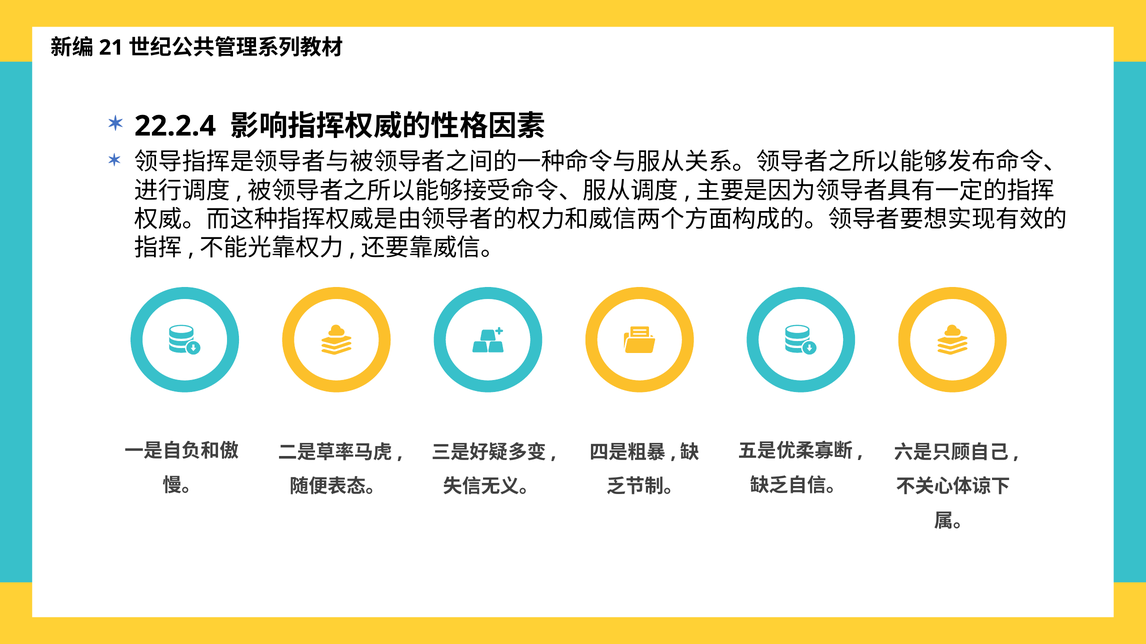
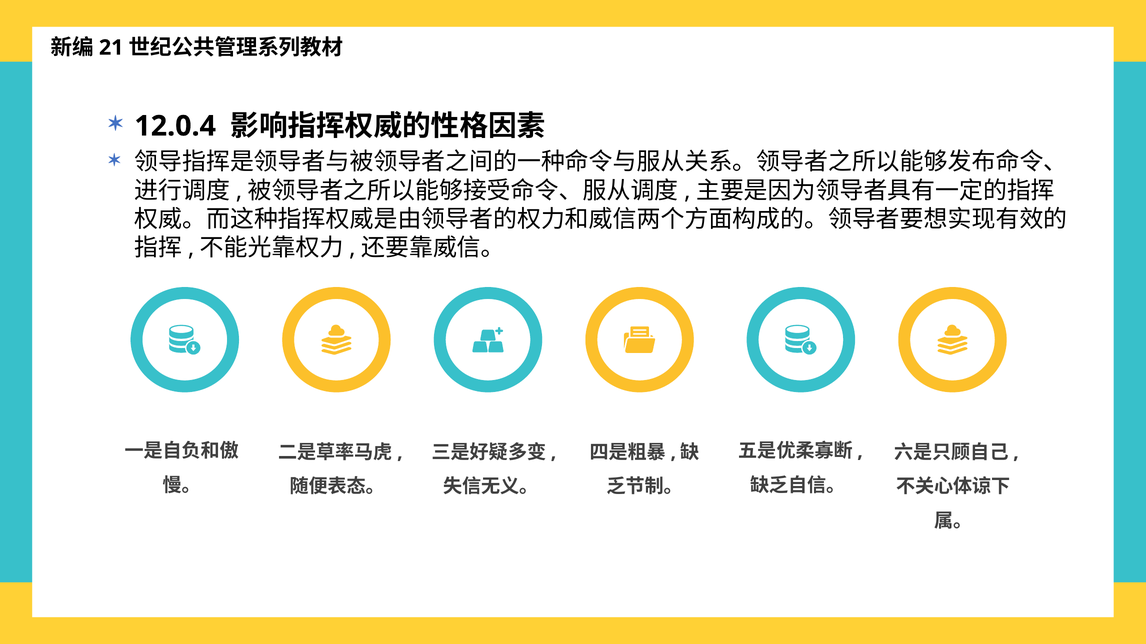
22.2.4: 22.2.4 -> 12.0.4 (175, 126)
